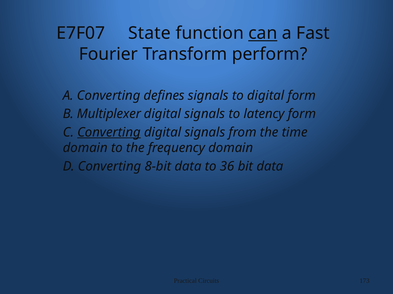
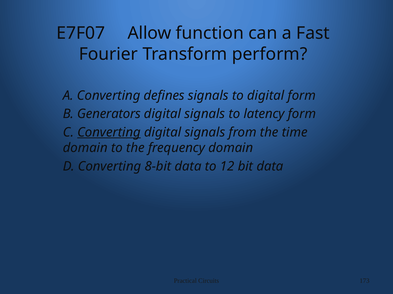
State: State -> Allow (150, 33)
can underline: present -> none (263, 33)
Multiplexer: Multiplexer -> Generators (109, 114)
36: 36 -> 12 (227, 167)
